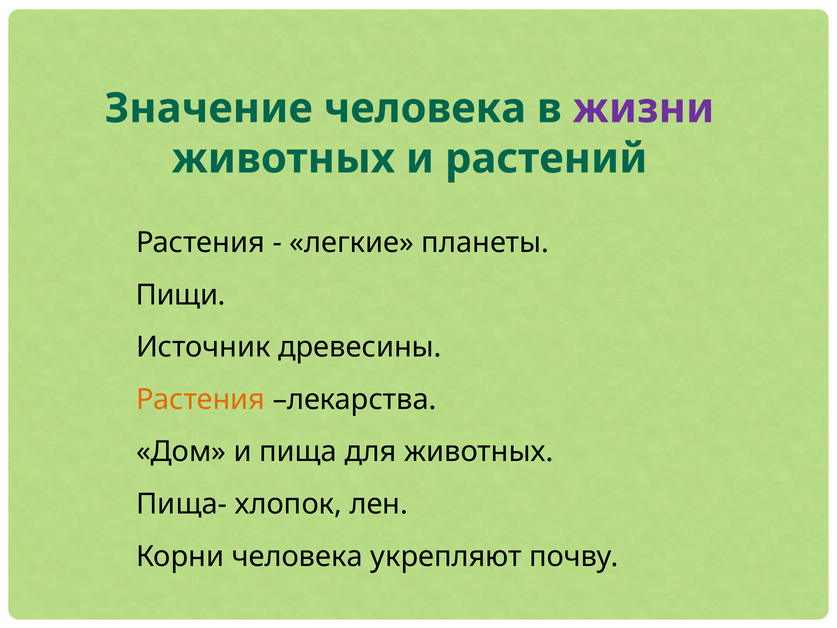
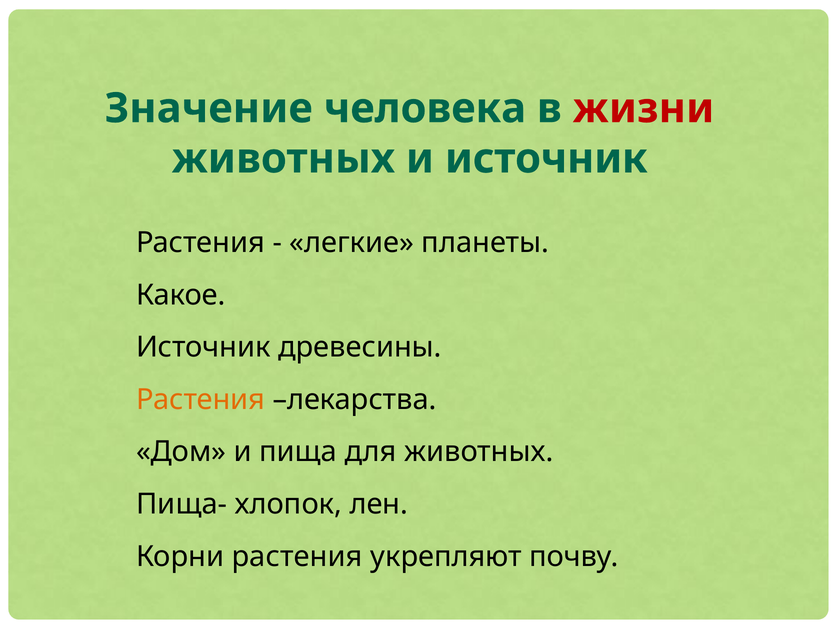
жизни colour: purple -> red (643, 108)
и растений: растений -> источник (546, 159)
Пищи: Пищи -> Какое (181, 295)
Корни человека: человека -> растения (297, 556)
